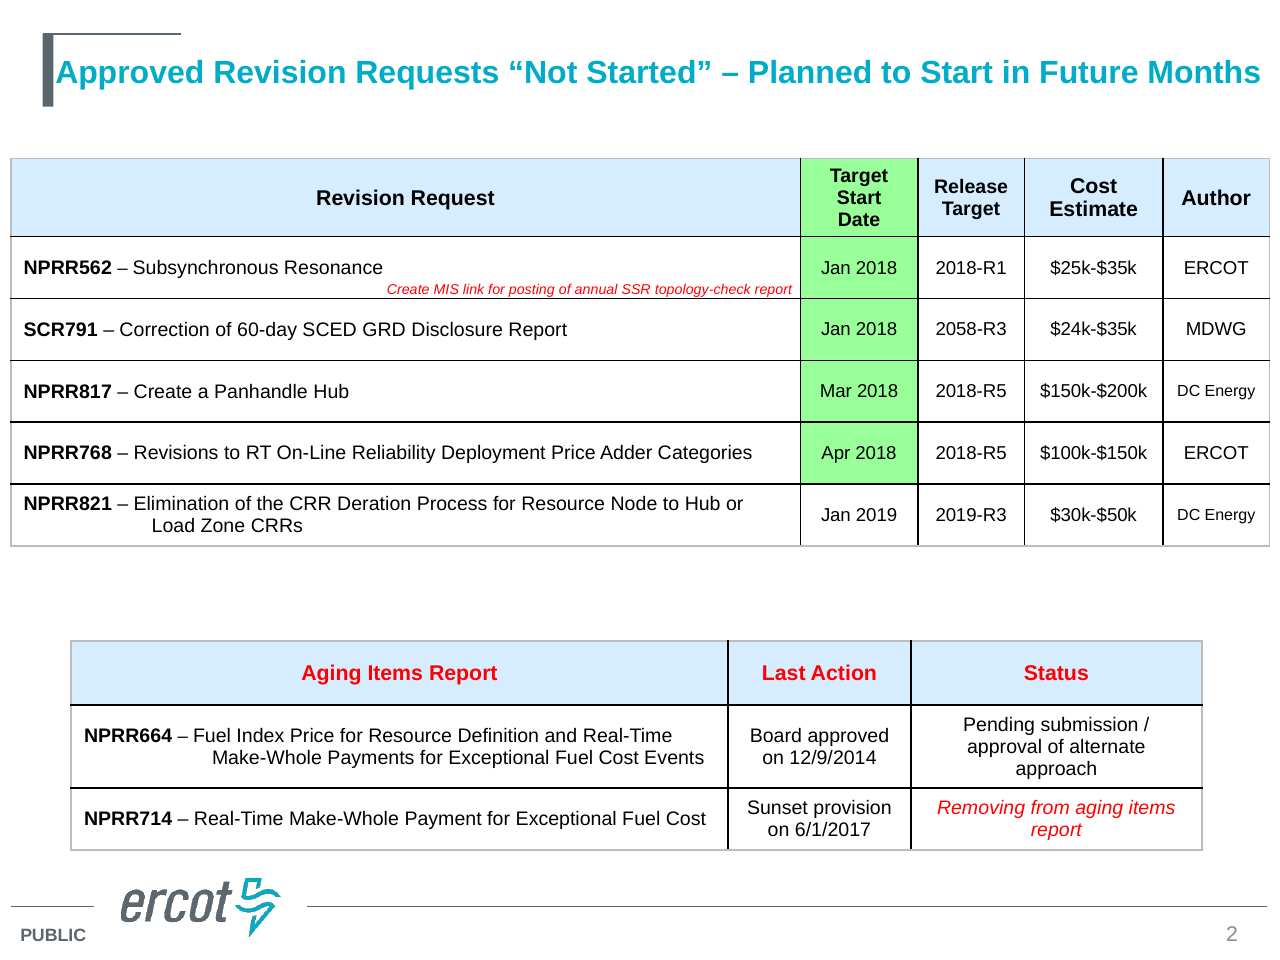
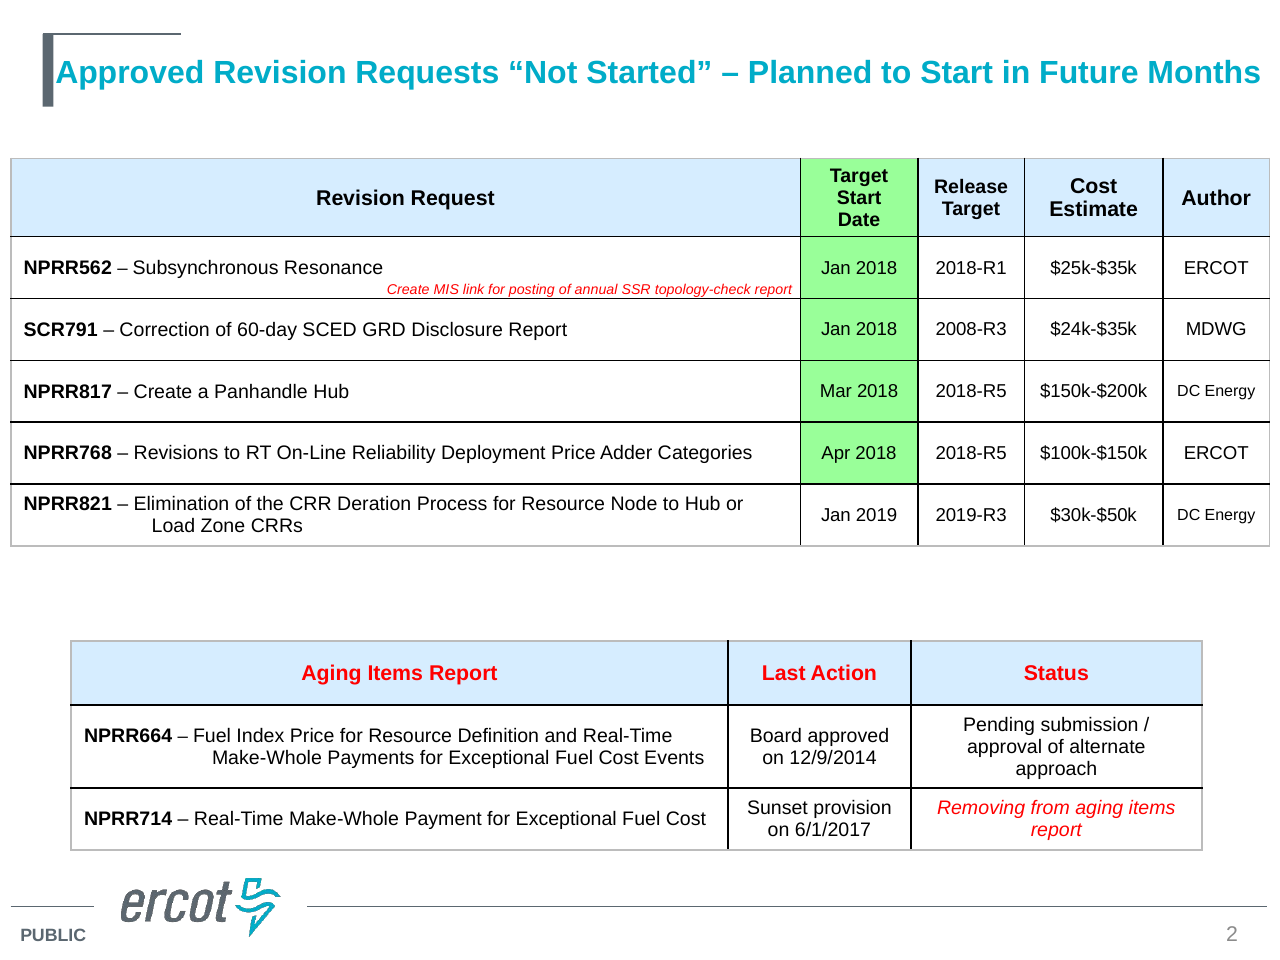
2058-R3: 2058-R3 -> 2008-R3 (971, 330)
